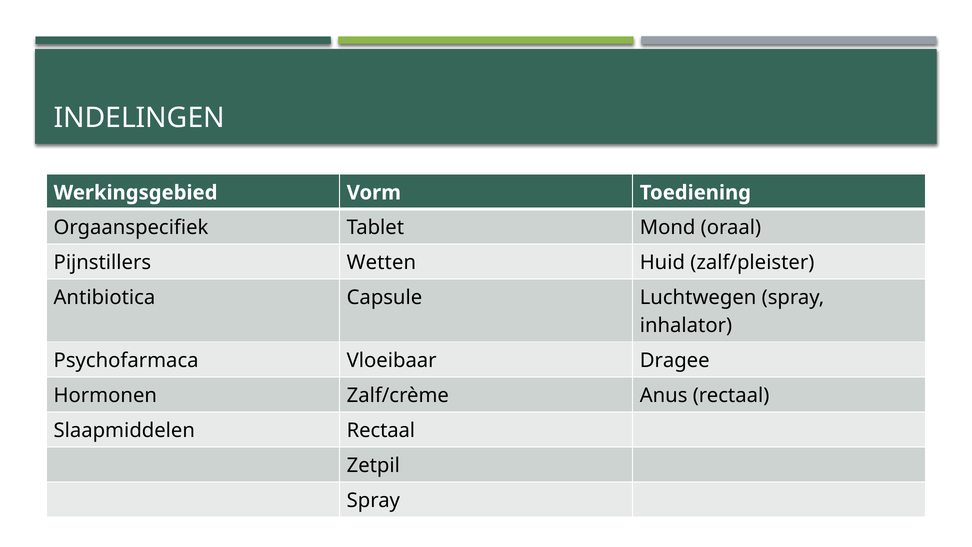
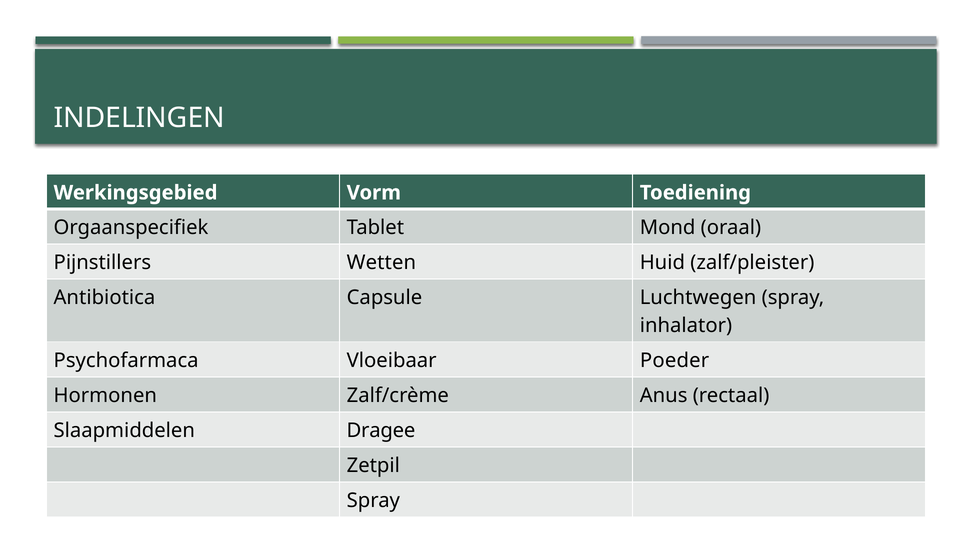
Dragee: Dragee -> Poeder (675, 360)
Slaapmiddelen Rectaal: Rectaal -> Dragee (381, 430)
